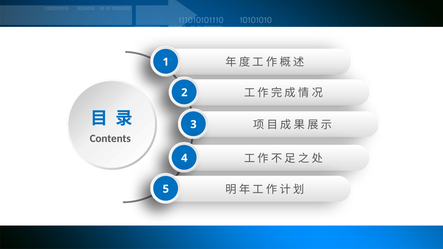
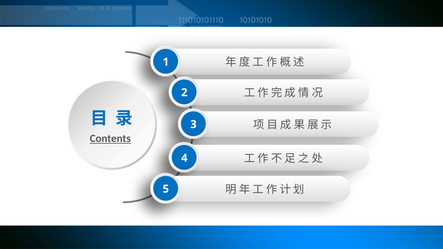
Contents underline: none -> present (110, 139)
